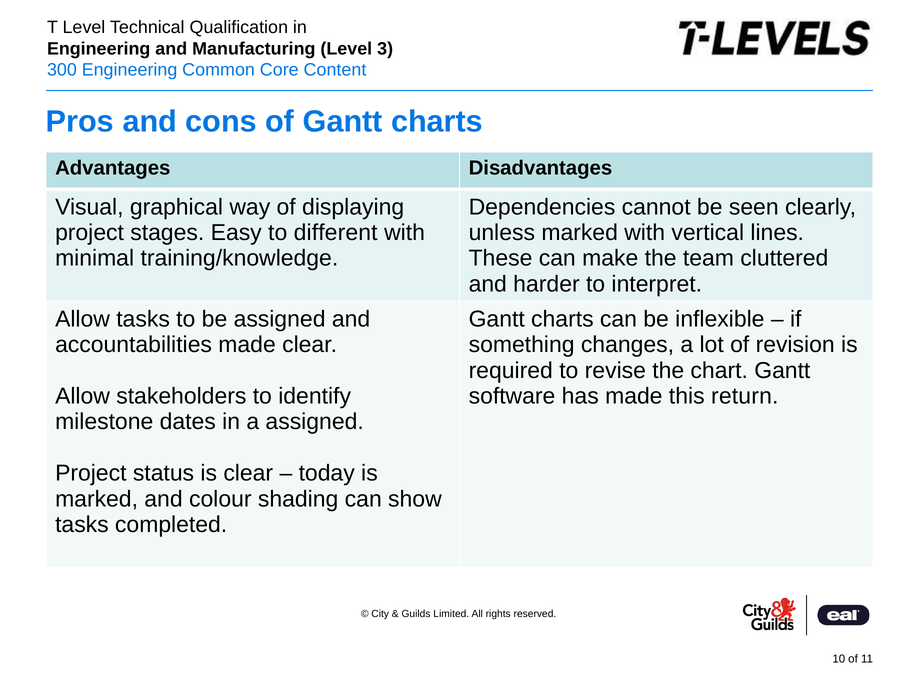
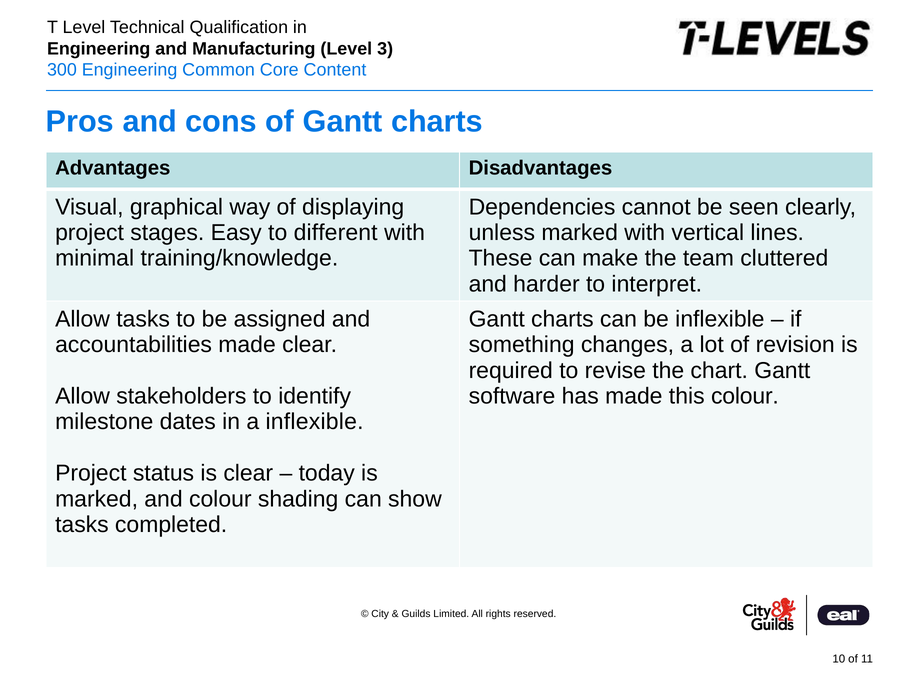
this return: return -> colour (745, 396)
a assigned: assigned -> inflexible (315, 422)
